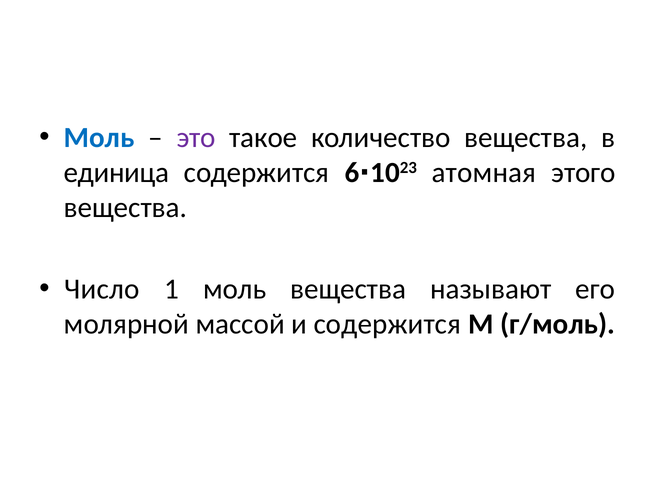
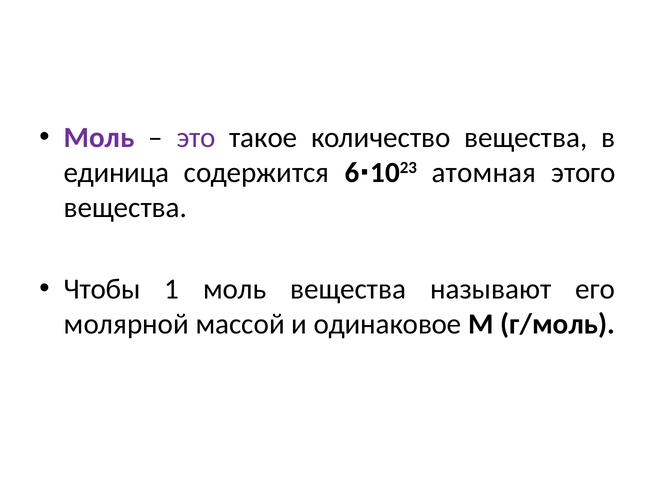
Моль colour: blue -> purple (99, 137)
Число: Число -> Чтобы (102, 289)
и содержится: содержится -> одинаковое (388, 324)
